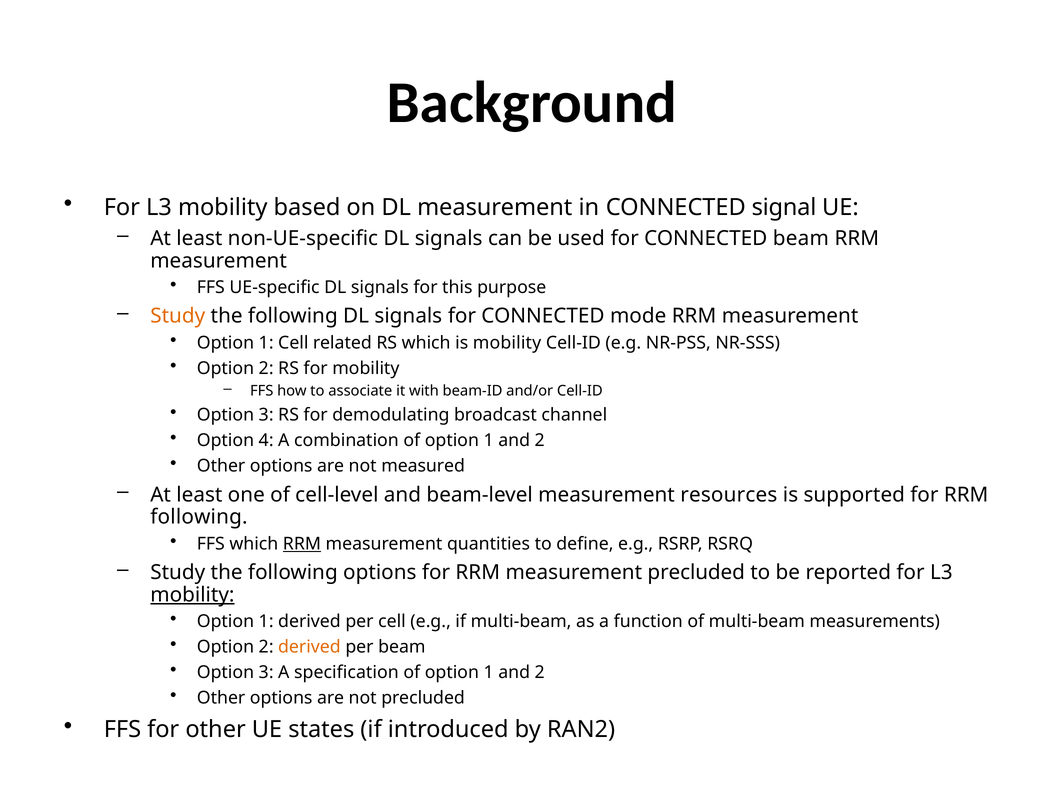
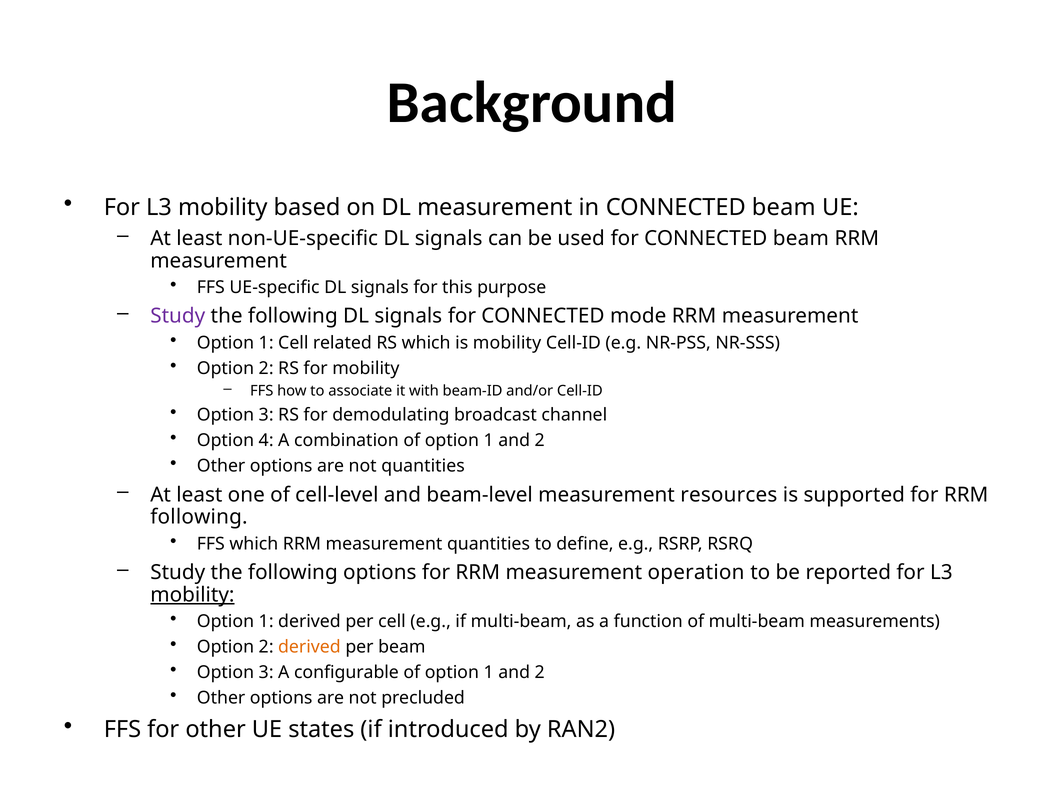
in CONNECTED signal: signal -> beam (784, 207)
Study colour: orange -> purple (178, 316)
not measured: measured -> quantities (423, 466)
RRM underline: present -> none (302, 544)
measurement precluded: precluded -> operation (696, 572)
specification: specification -> configurable (346, 673)
